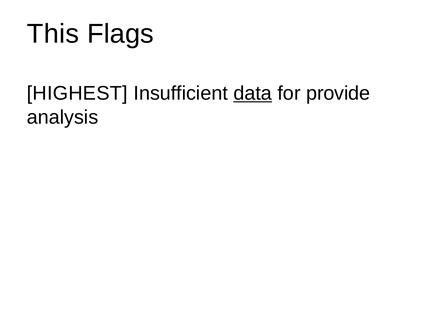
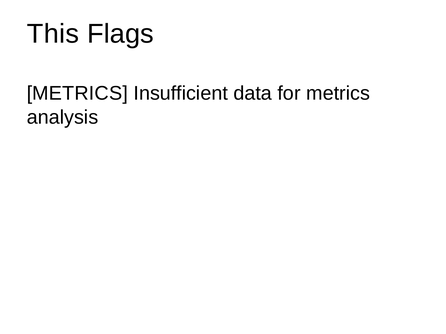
HIGHEST: HIGHEST -> METRICS (77, 94)
data underline: present -> none (253, 94)
for provide: provide -> metrics (338, 94)
